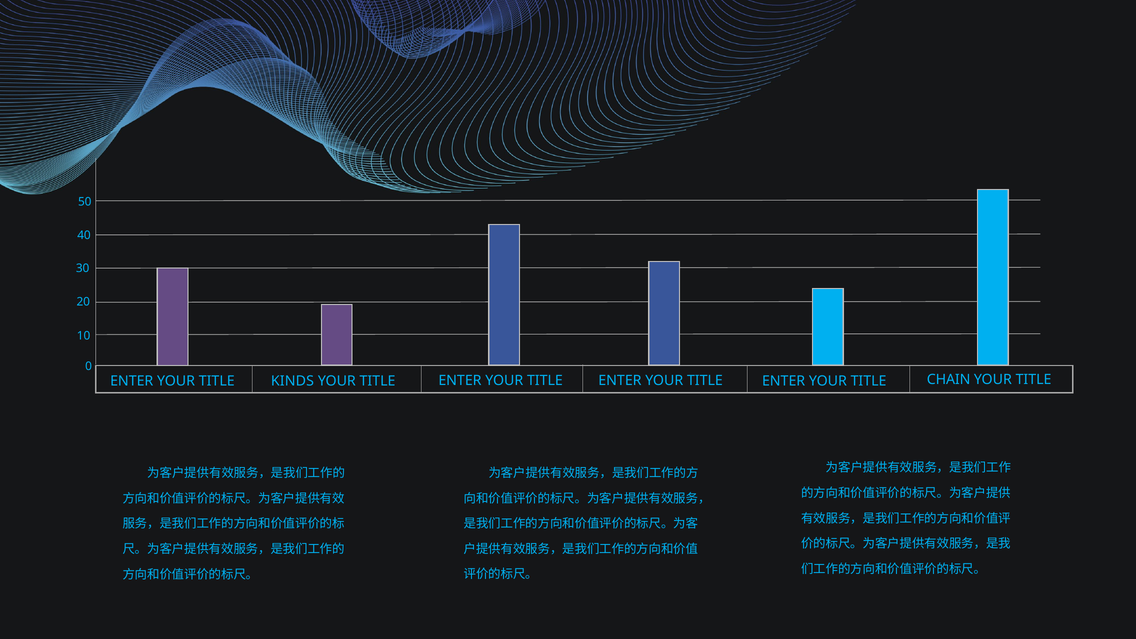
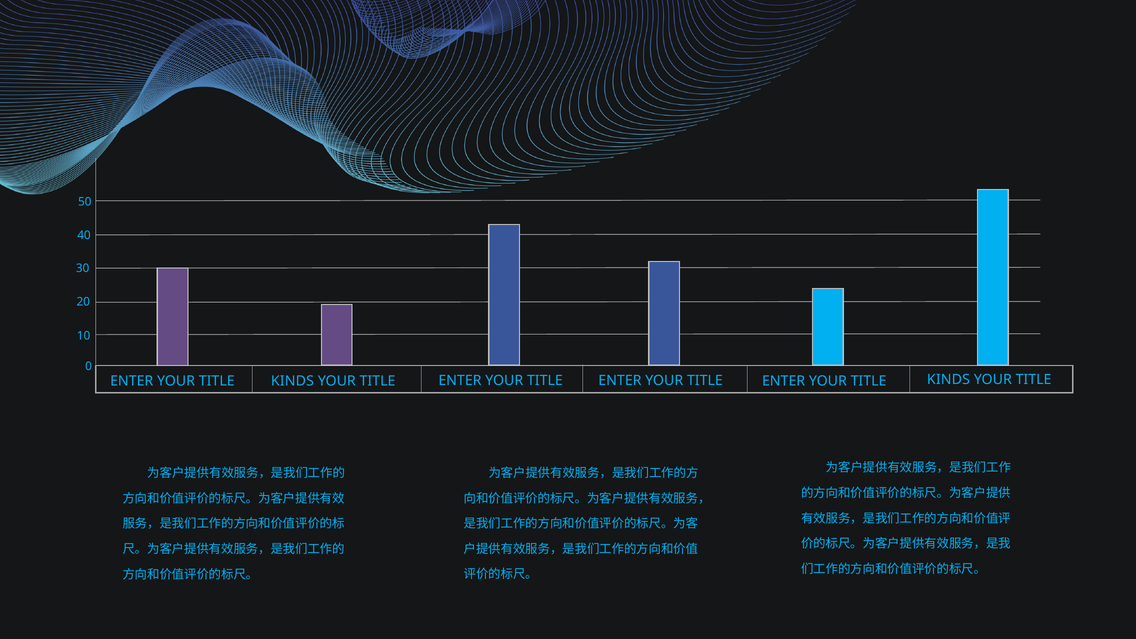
CHAIN: CHAIN -> KINDS (948, 380)
